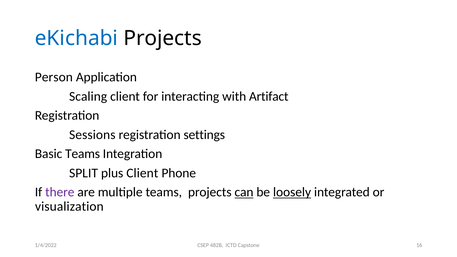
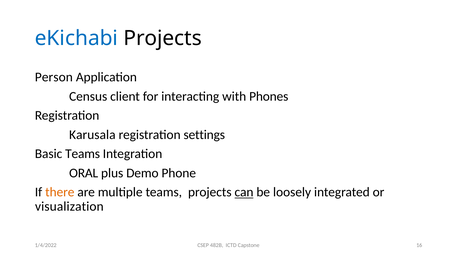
Scaling: Scaling -> Census (88, 96)
Artifact: Artifact -> Phones (269, 96)
Sessions: Sessions -> Karusala (92, 135)
SPLIT: SPLIT -> ORAL (84, 173)
plus Client: Client -> Demo (142, 173)
there colour: purple -> orange (60, 192)
loosely underline: present -> none (292, 192)
